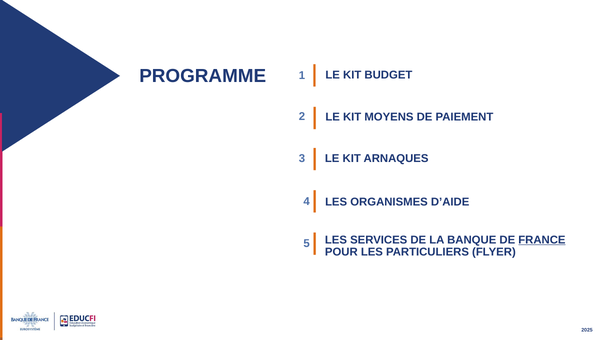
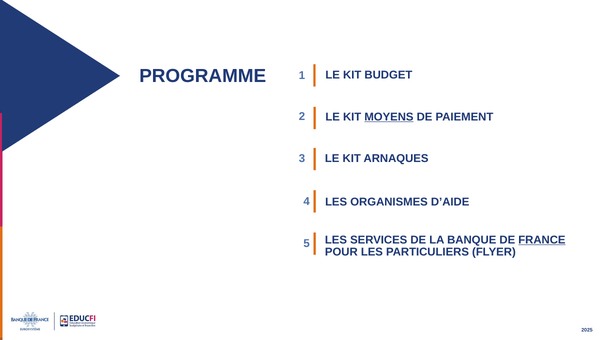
MOYENS underline: none -> present (389, 117)
